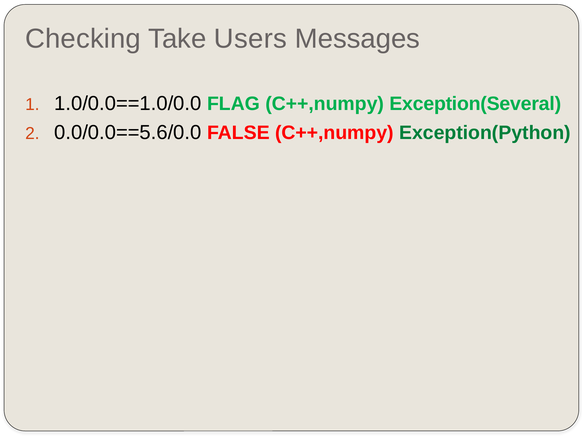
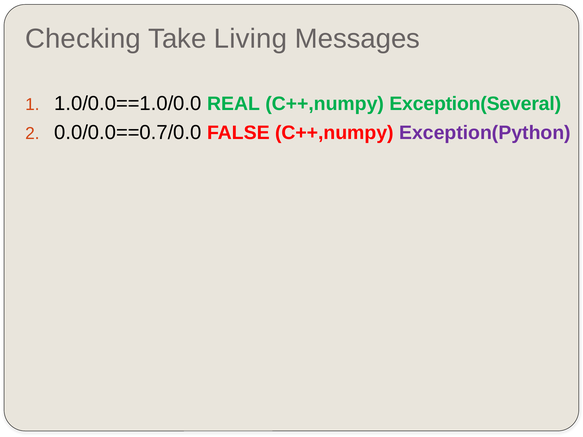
Users: Users -> Living (250, 39)
FLAG: FLAG -> REAL (234, 104)
0.0/0.0==5.6/0.0: 0.0/0.0==5.6/0.0 -> 0.0/0.0==0.7/0.0 (128, 133)
Exception(Python colour: green -> purple (485, 133)
